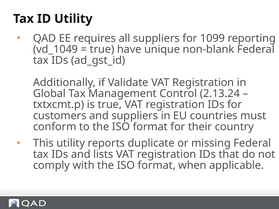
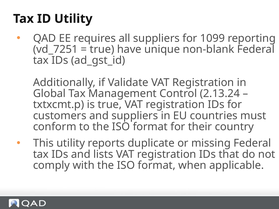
vd_1049: vd_1049 -> vd_7251 (56, 49)
